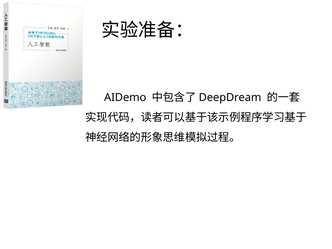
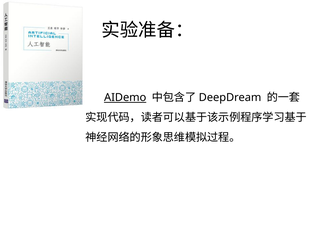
AIDemo underline: none -> present (125, 98)
